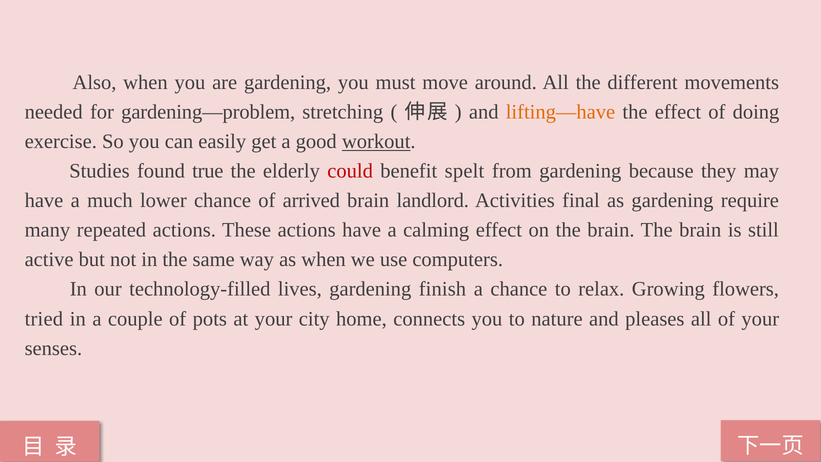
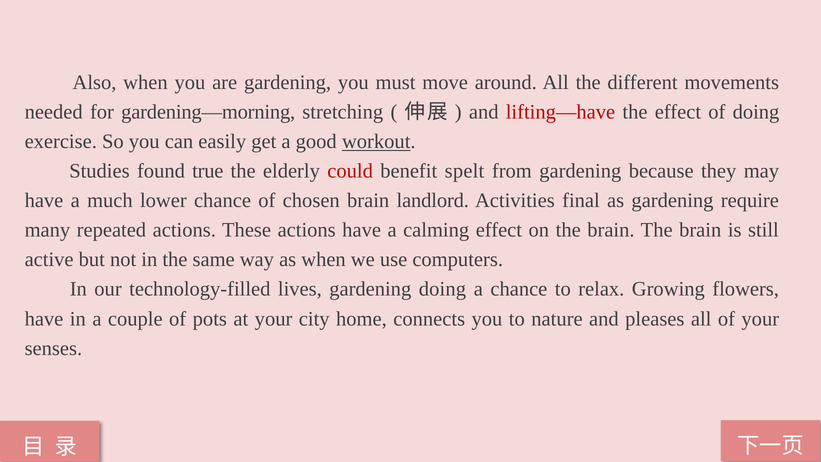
gardening—problem: gardening—problem -> gardening—morning (208, 112)
lifting—have colour: orange -> red (560, 112)
arrived: arrived -> chosen (311, 200)
gardening finish: finish -> doing (442, 289)
tried: tried -> have (44, 319)
